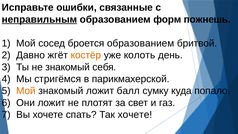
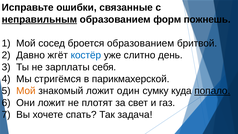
костёр colour: orange -> blue (86, 55)
колоть: колоть -> слитно (140, 55)
не знакомый: знакомый -> зарплаты (68, 67)
балл: балл -> один (128, 91)
попало underline: none -> present (212, 91)
Так хочете: хочете -> задача (135, 115)
